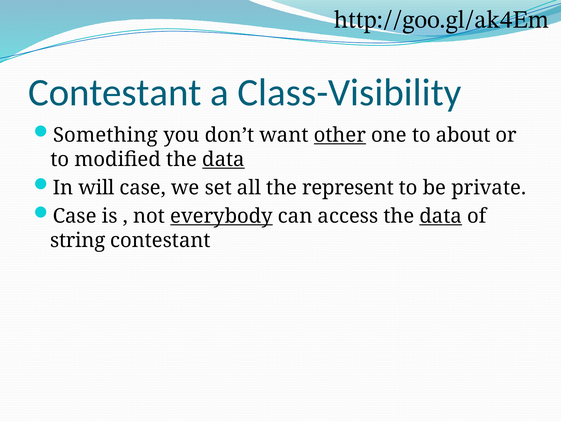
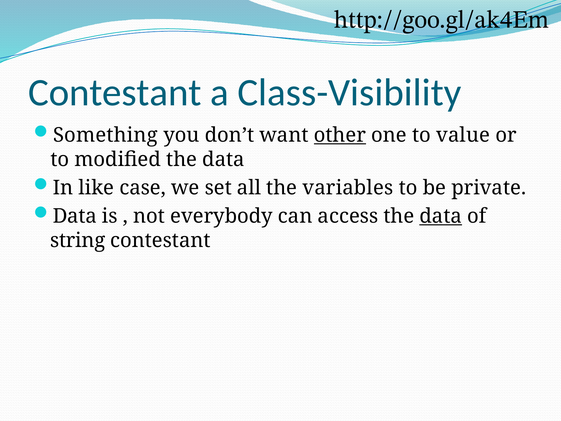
about: about -> value (463, 135)
data underline: present -> none (223, 159)
will: will -> like (96, 188)
represent: represent -> variables (348, 188)
Case: Case -> Data (75, 216)
everybody underline: present -> none (221, 216)
